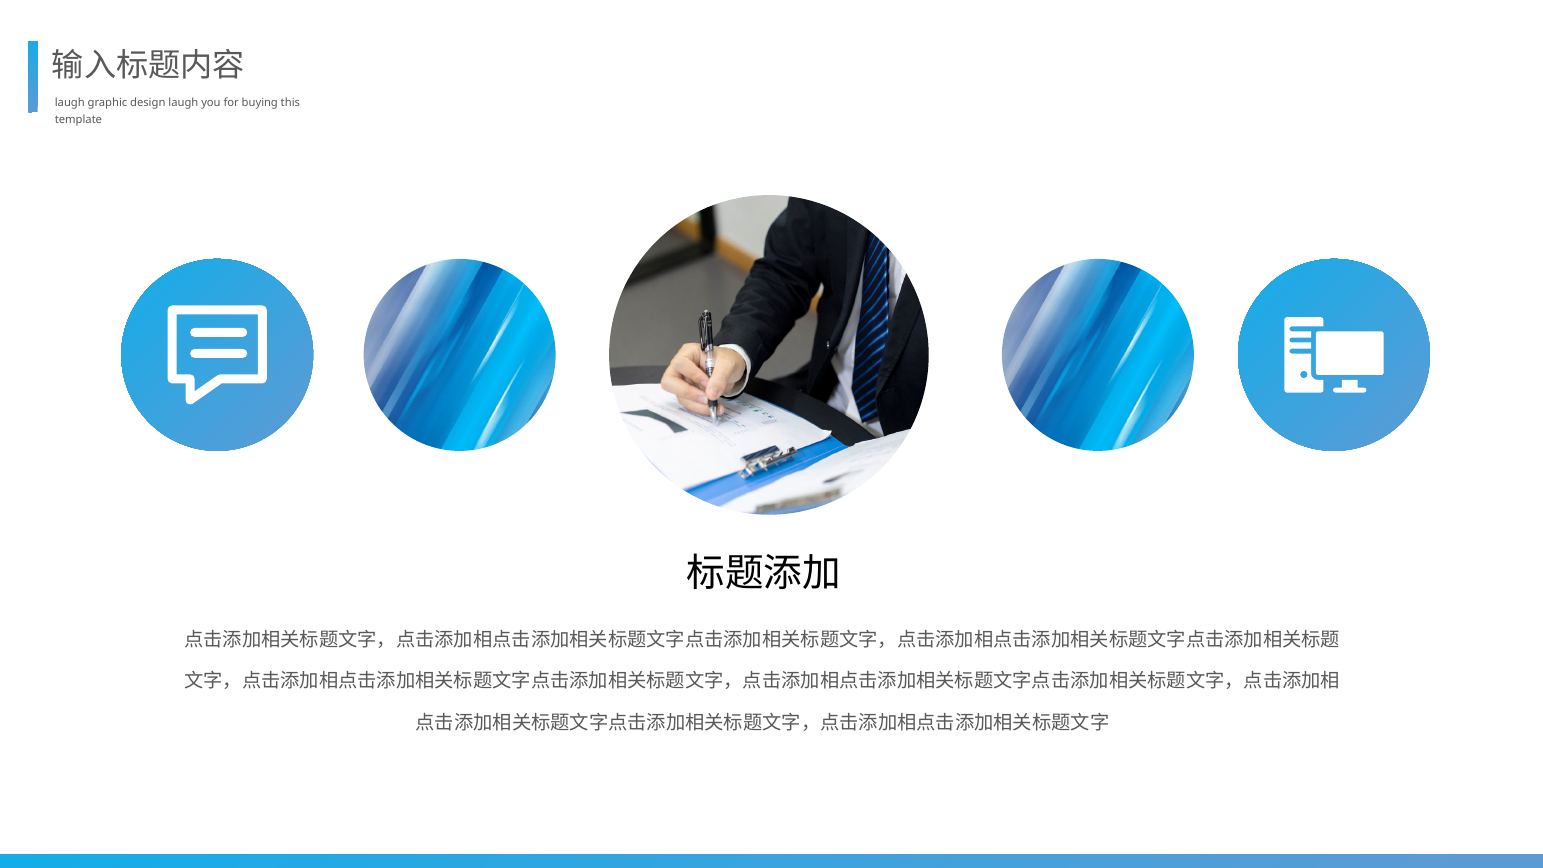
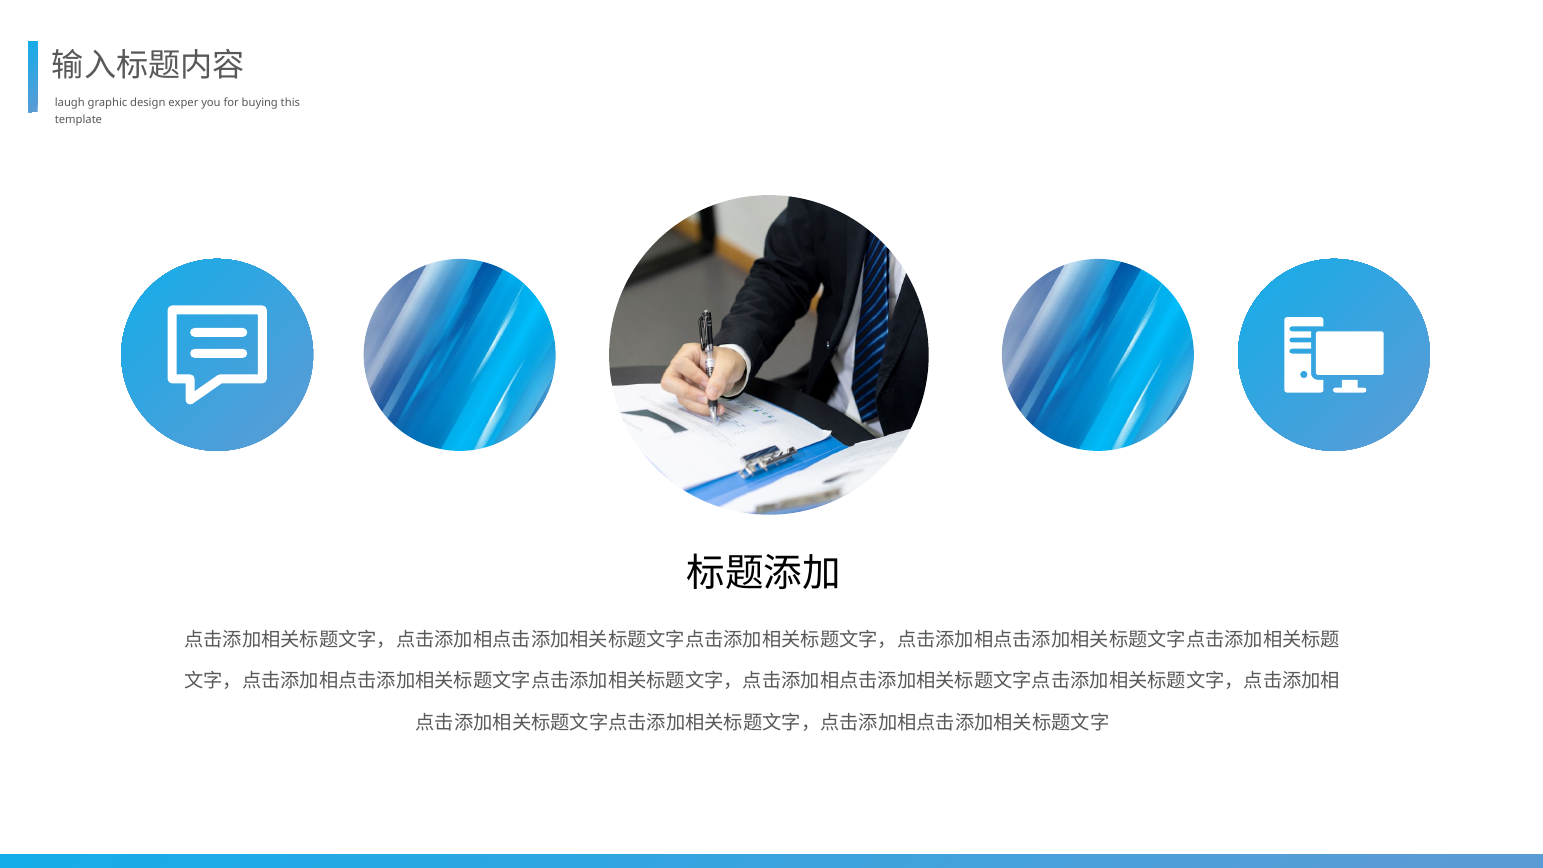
design laugh: laugh -> exper (183, 102)
